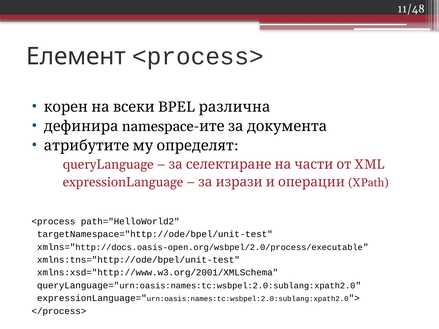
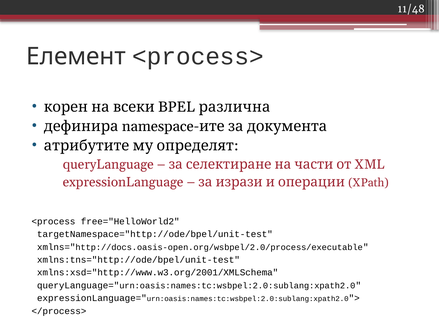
path="HelloWorld2: path="HelloWorld2 -> free="HelloWorld2 (130, 222)
